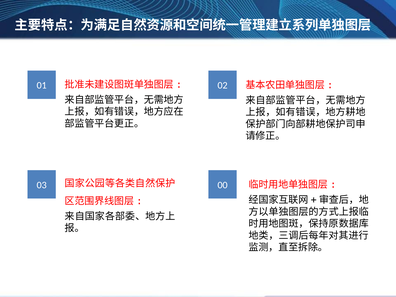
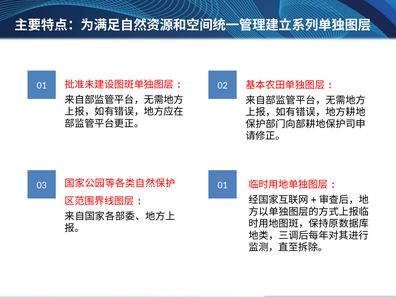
03 00: 00 -> 01 (223, 185)
